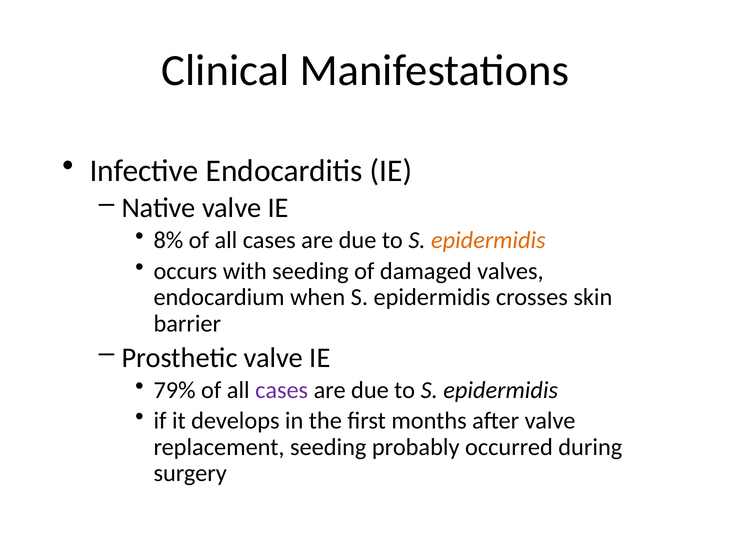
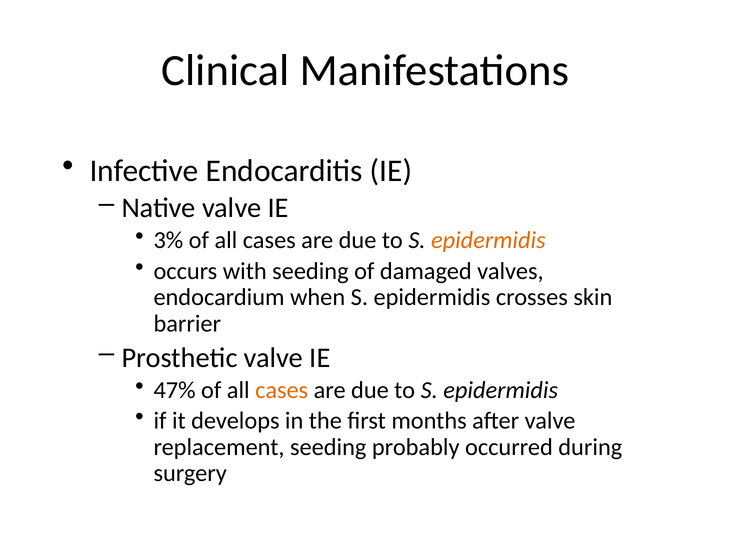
8%: 8% -> 3% (168, 240)
79%: 79% -> 47% (175, 390)
cases colour: purple -> orange (282, 390)
